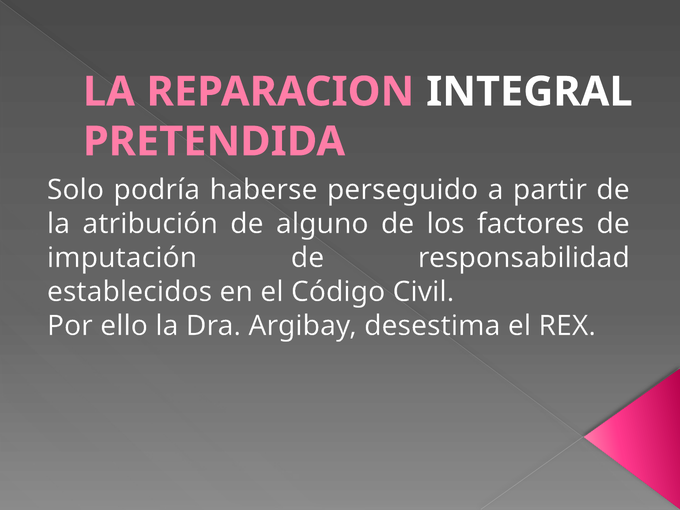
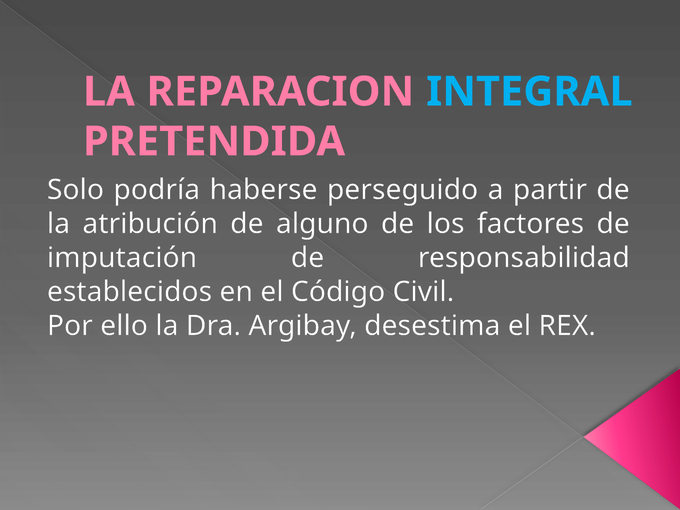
INTEGRAL colour: white -> light blue (529, 92)
